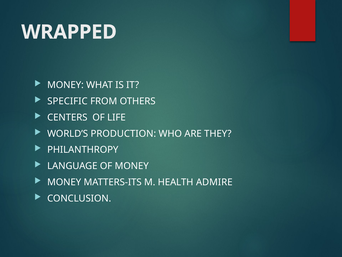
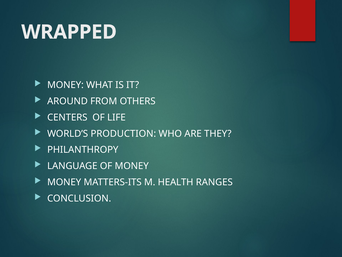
SPECIFIC: SPECIFIC -> AROUND (68, 101)
ADMIRE: ADMIRE -> RANGES (214, 182)
